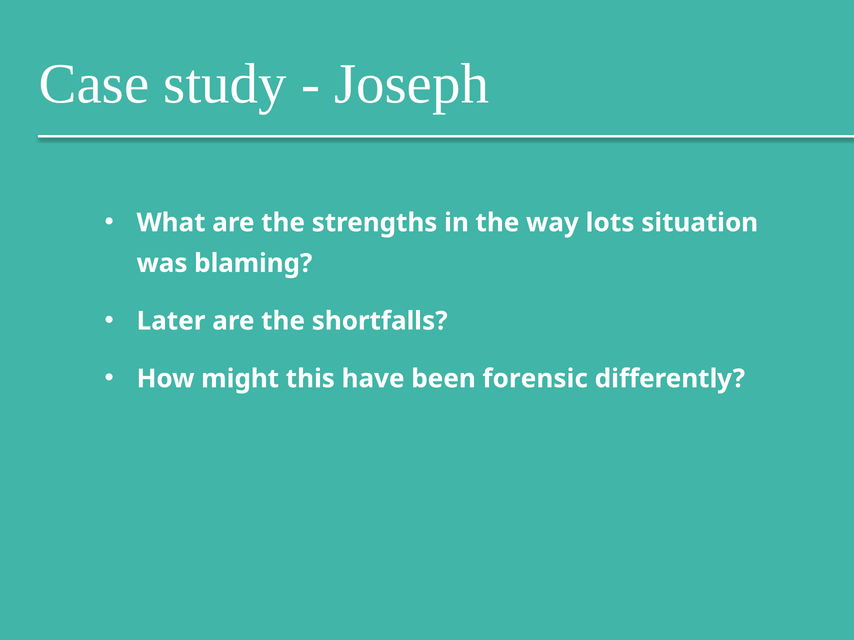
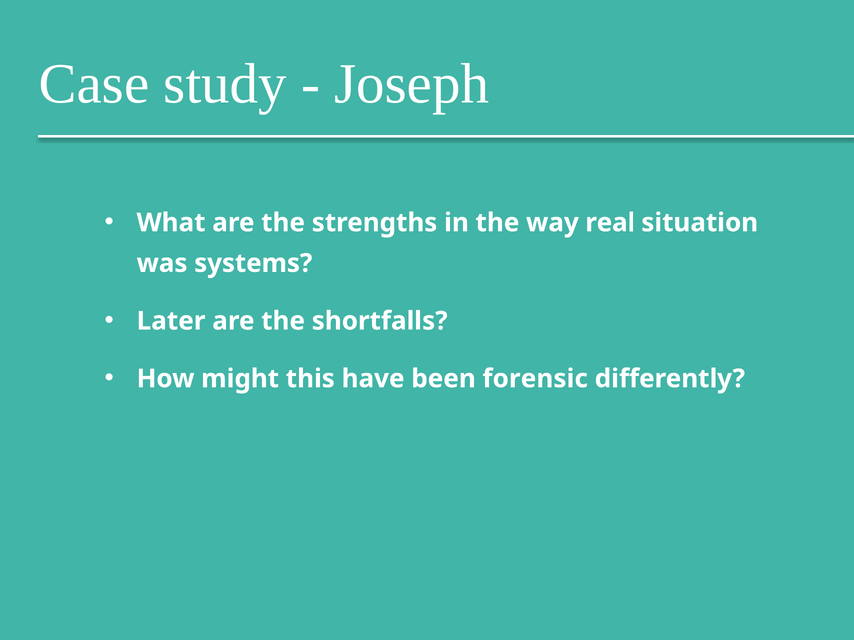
lots: lots -> real (610, 223)
blaming: blaming -> systems (253, 263)
